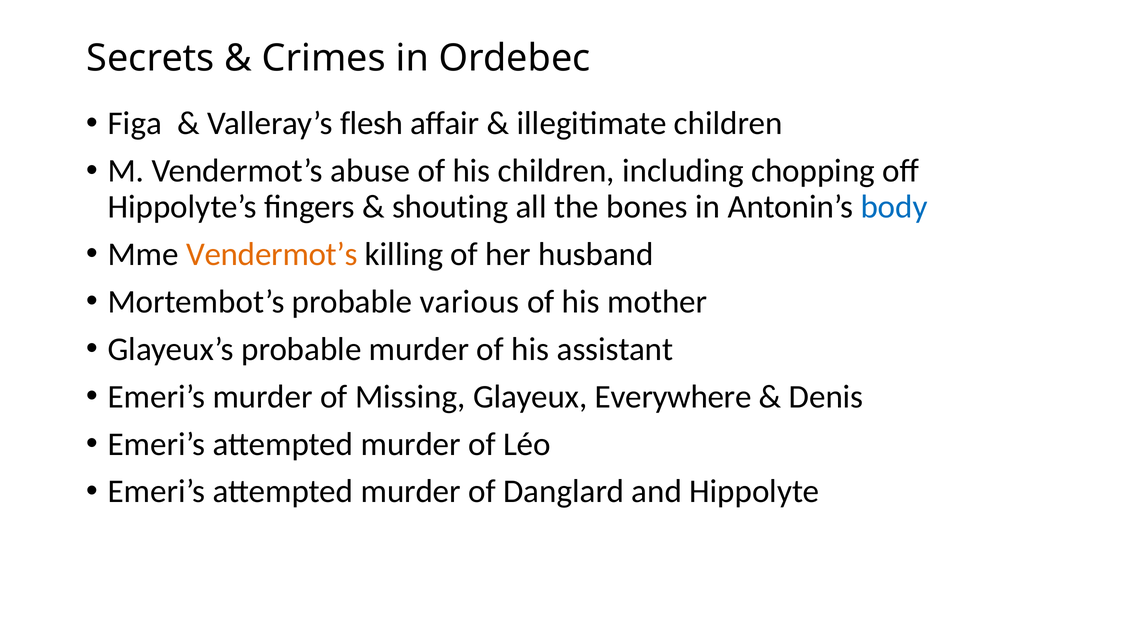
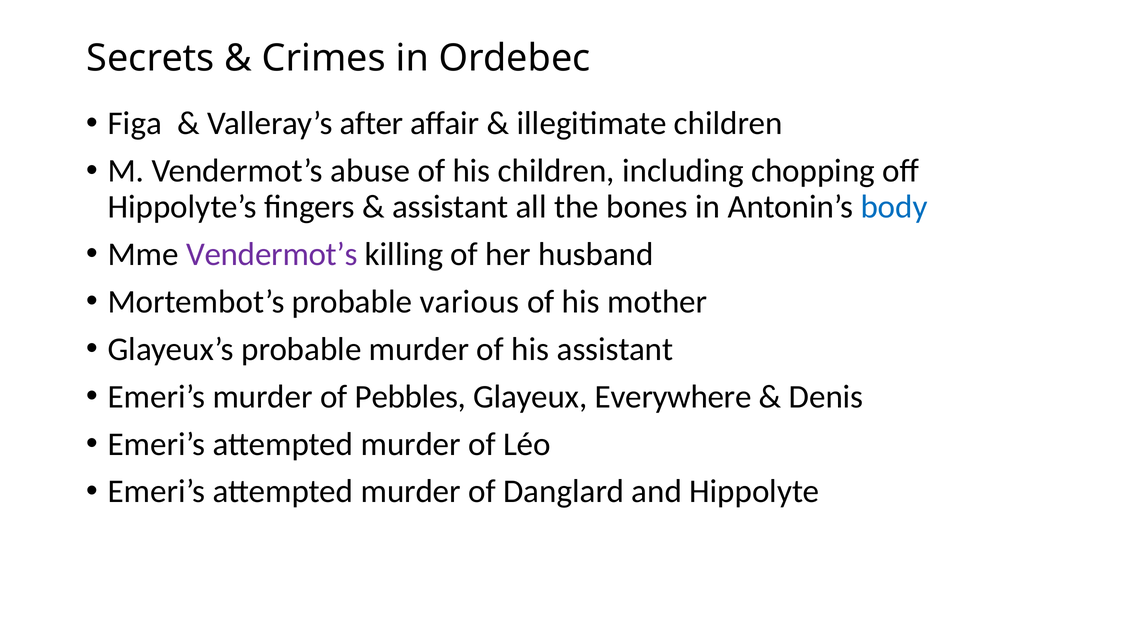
flesh: flesh -> after (372, 123)
shouting: shouting -> assistant (450, 207)
Vendermot’s colour: orange -> purple (272, 254)
Missing: Missing -> Pebbles (410, 397)
